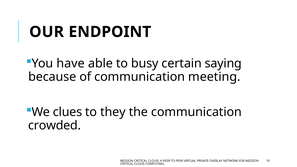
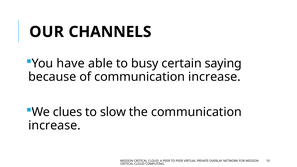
ENDPOINT: ENDPOINT -> CHANNELS (110, 32)
of communication meeting: meeting -> increase (214, 77)
they: they -> slow (113, 112)
crowded: crowded -> increase (54, 125)
